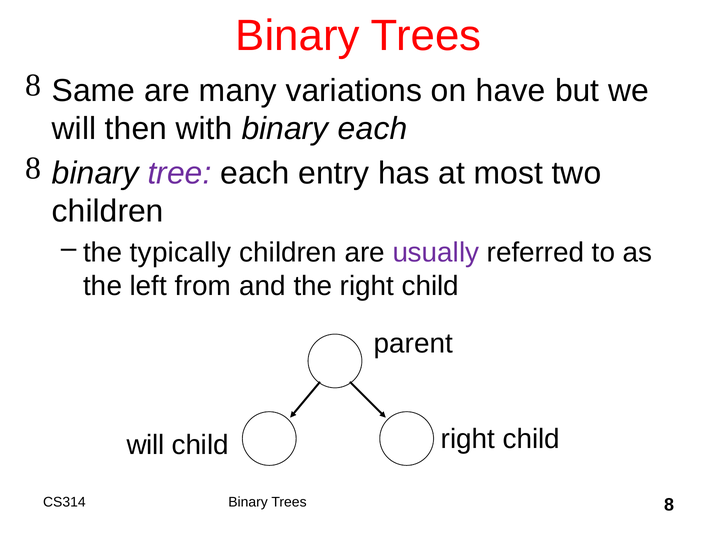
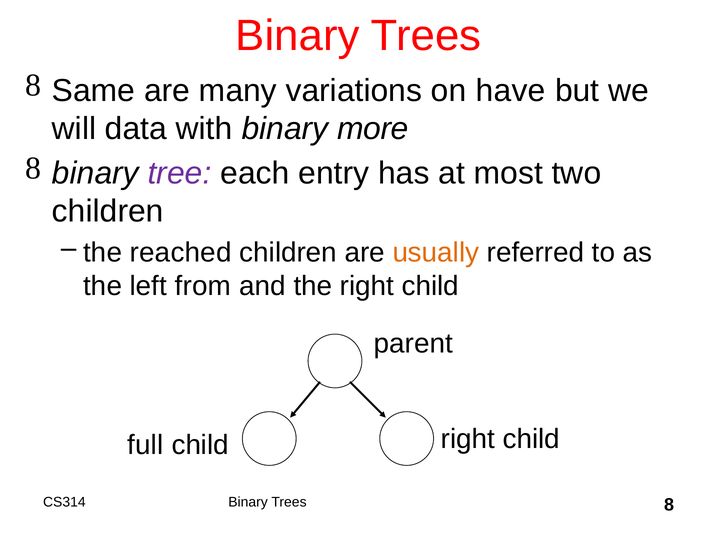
then: then -> data (136, 129)
binary each: each -> more (373, 129)
typically: typically -> reached (181, 253)
usually colour: purple -> orange (436, 253)
will: will -> full (145, 446)
